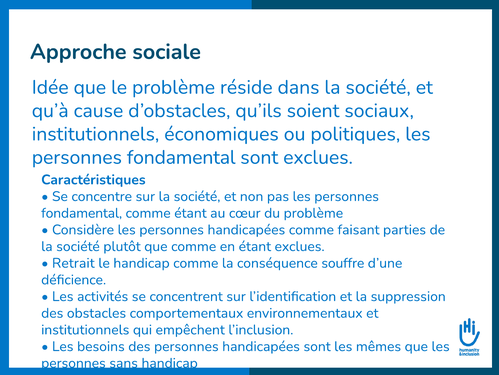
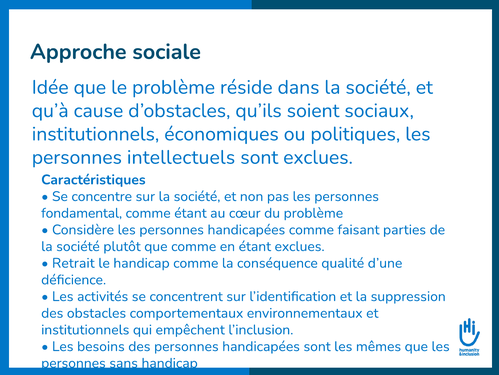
fondamental: fondamental -> intellectuels (181, 157)
souffre: souffre -> qualité (343, 263)
